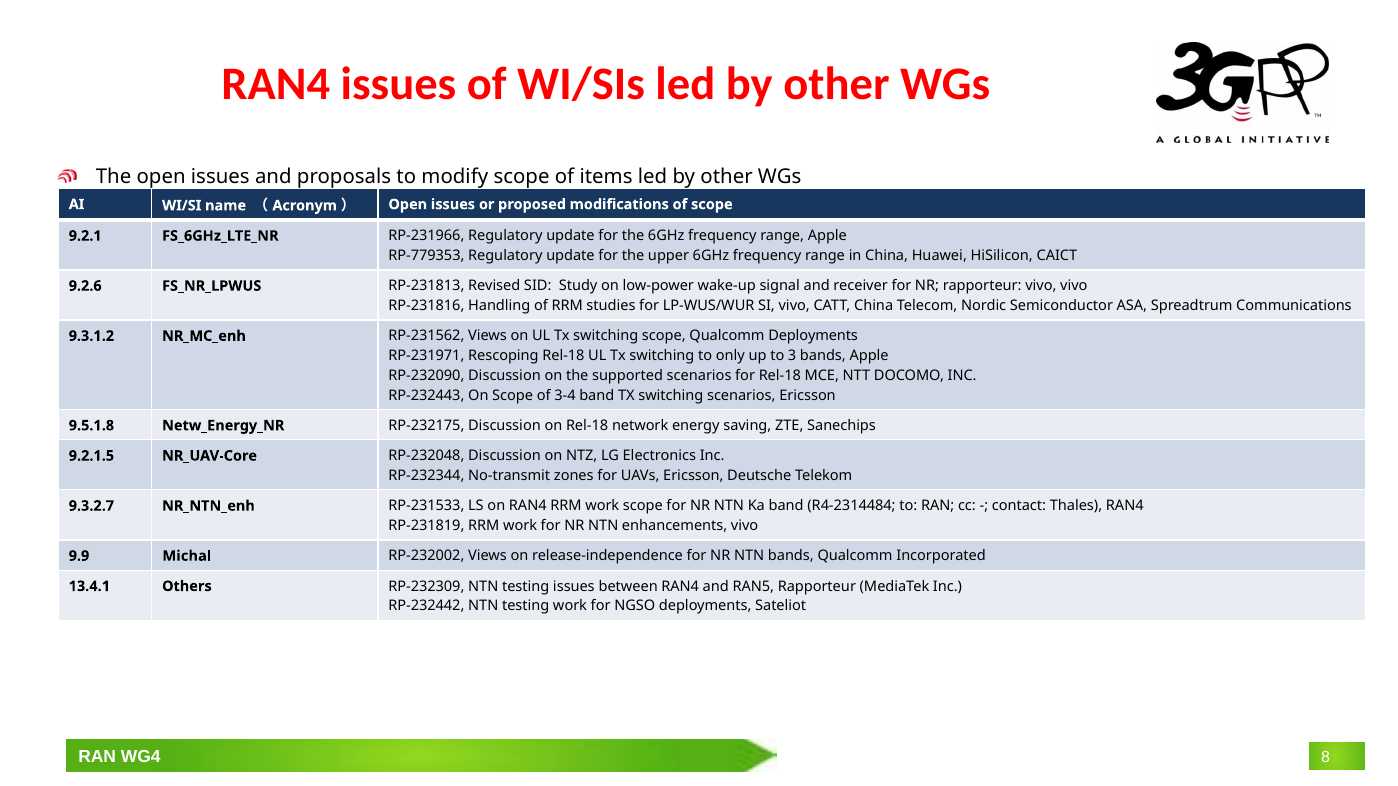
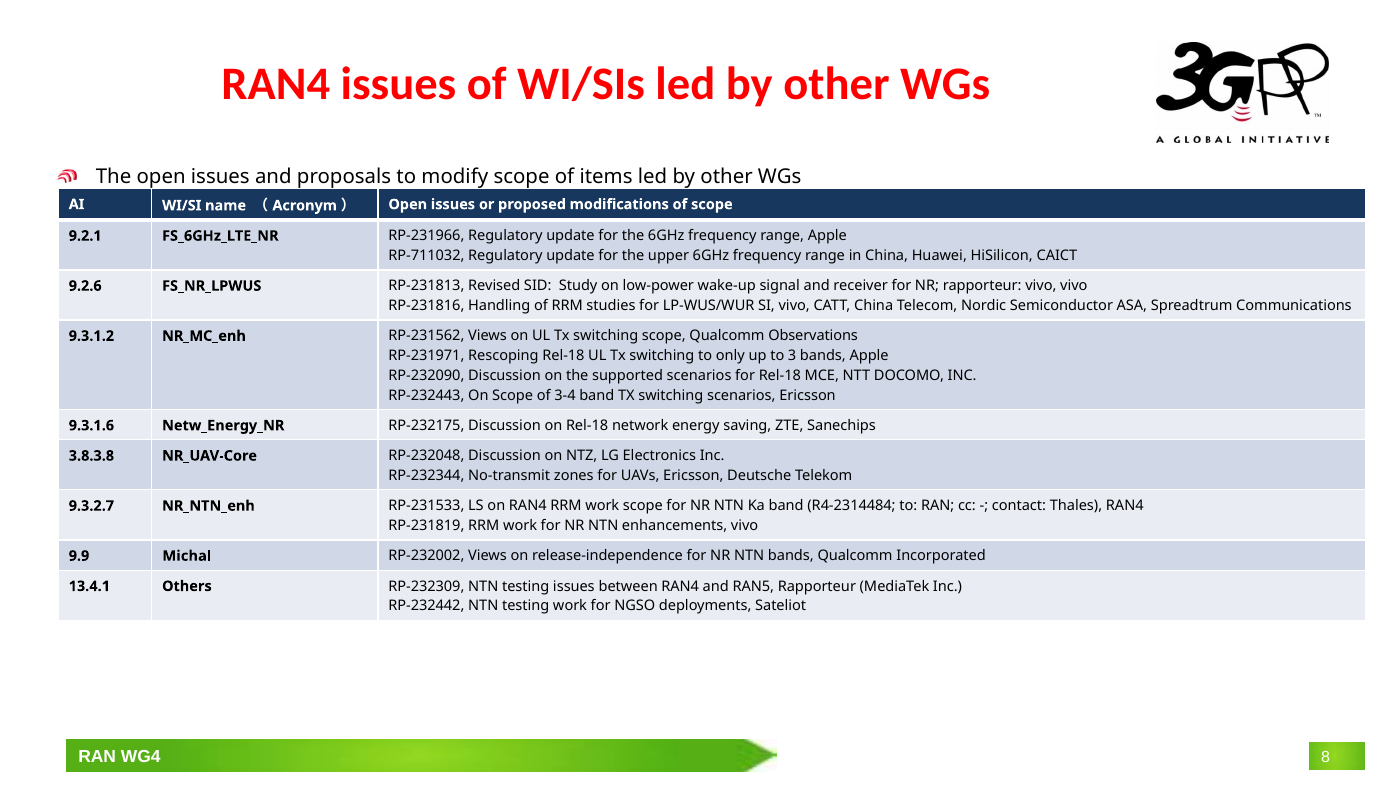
RP-779353: RP-779353 -> RP-711032 (426, 256)
Qualcomm Deployments: Deployments -> Observations (813, 336)
9.5.1.8: 9.5.1.8 -> 9.3.1.6 (91, 426)
9.2.1.5: 9.2.1.5 -> 3.8.3.8 (91, 456)
